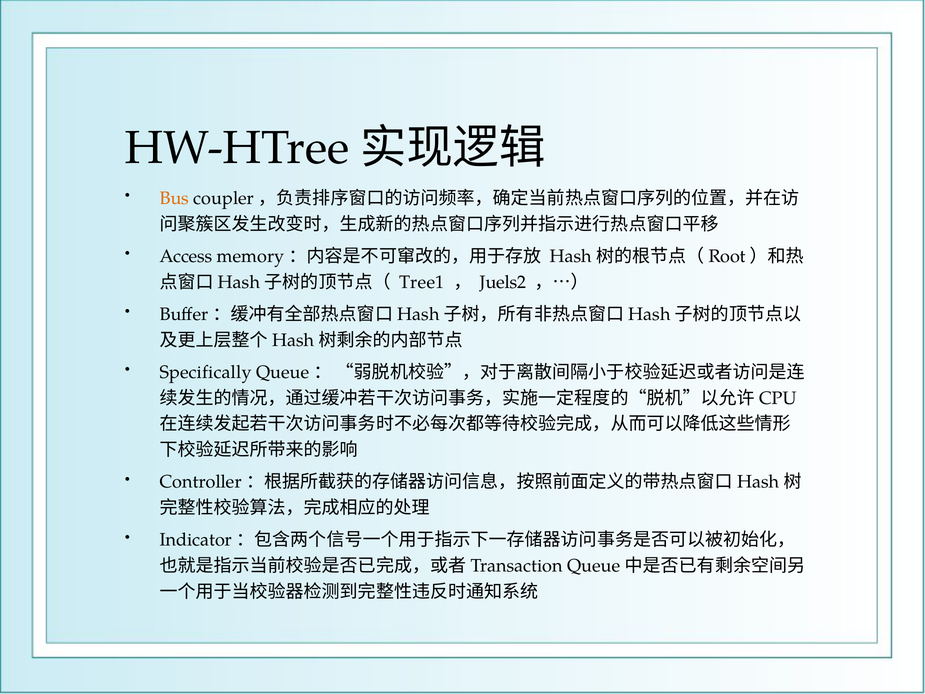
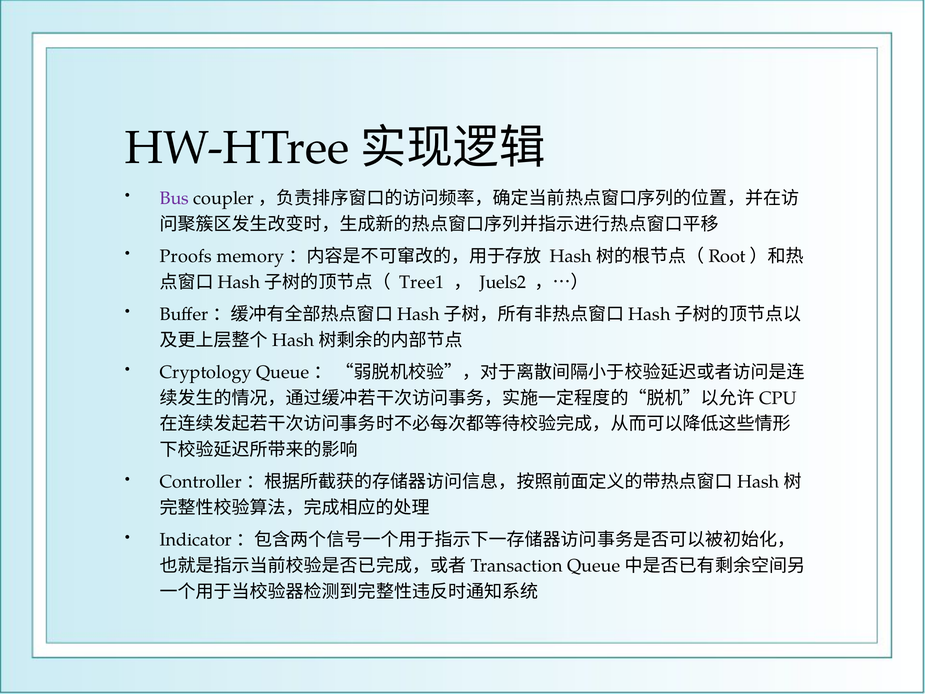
Bus colour: orange -> purple (174, 198)
Access: Access -> Proofs (186, 256)
Specifically: Specifically -> Cryptology (206, 372)
